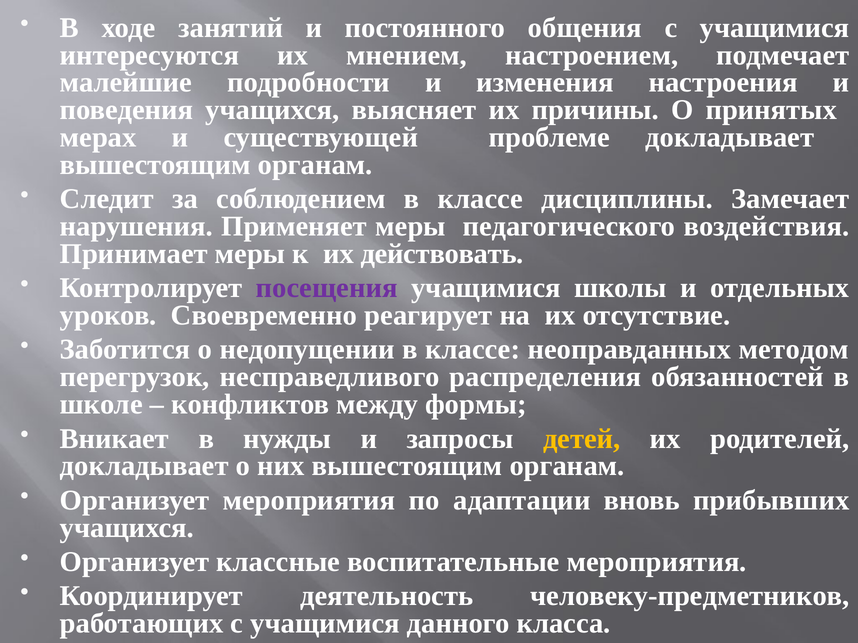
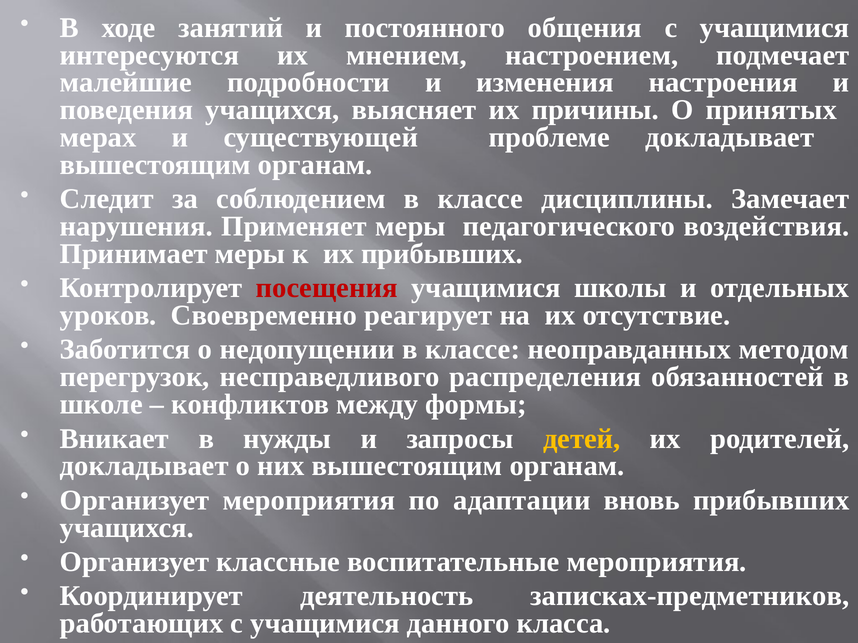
их действовать: действовать -> прибывших (442, 254)
посещения colour: purple -> red (327, 288)
человеку-предметников: человеку-предметников -> записках-предметников (690, 596)
